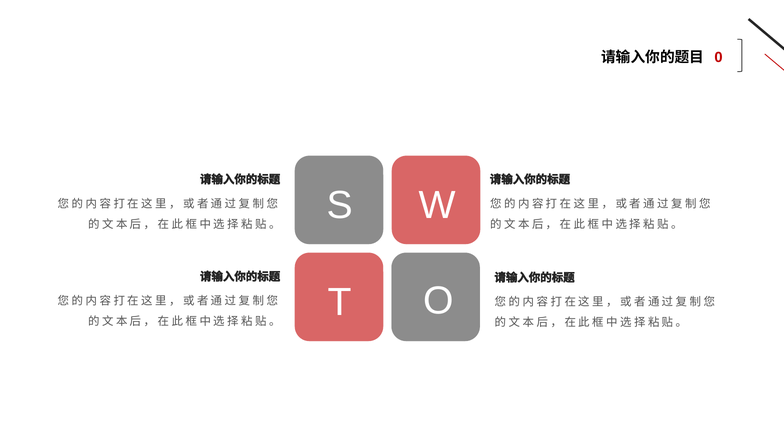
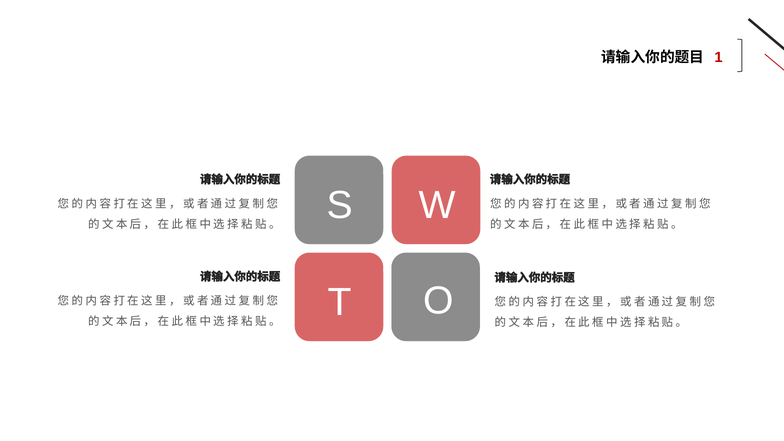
0: 0 -> 1 (718, 57)
